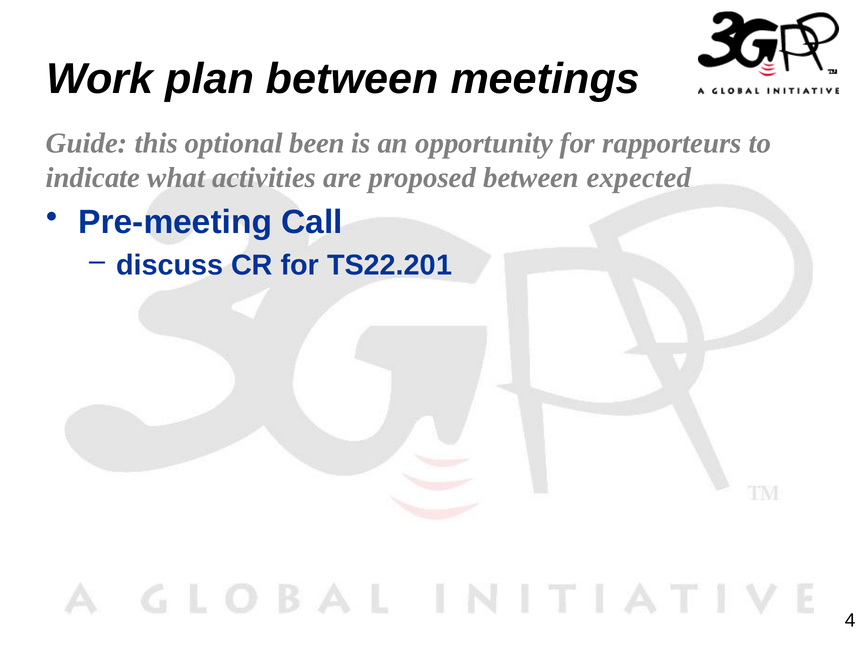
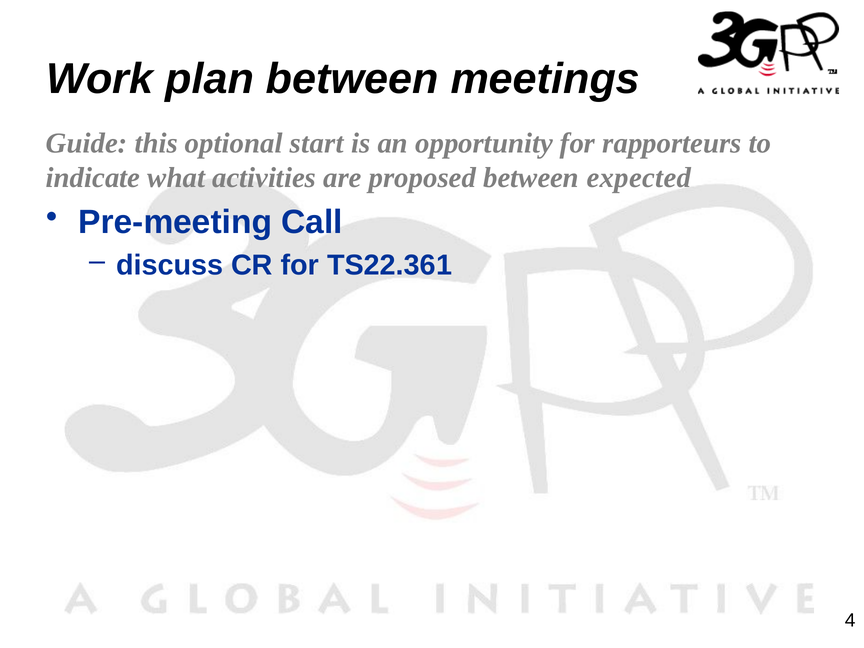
been: been -> start (317, 143)
TS22.201: TS22.201 -> TS22.361 (390, 265)
